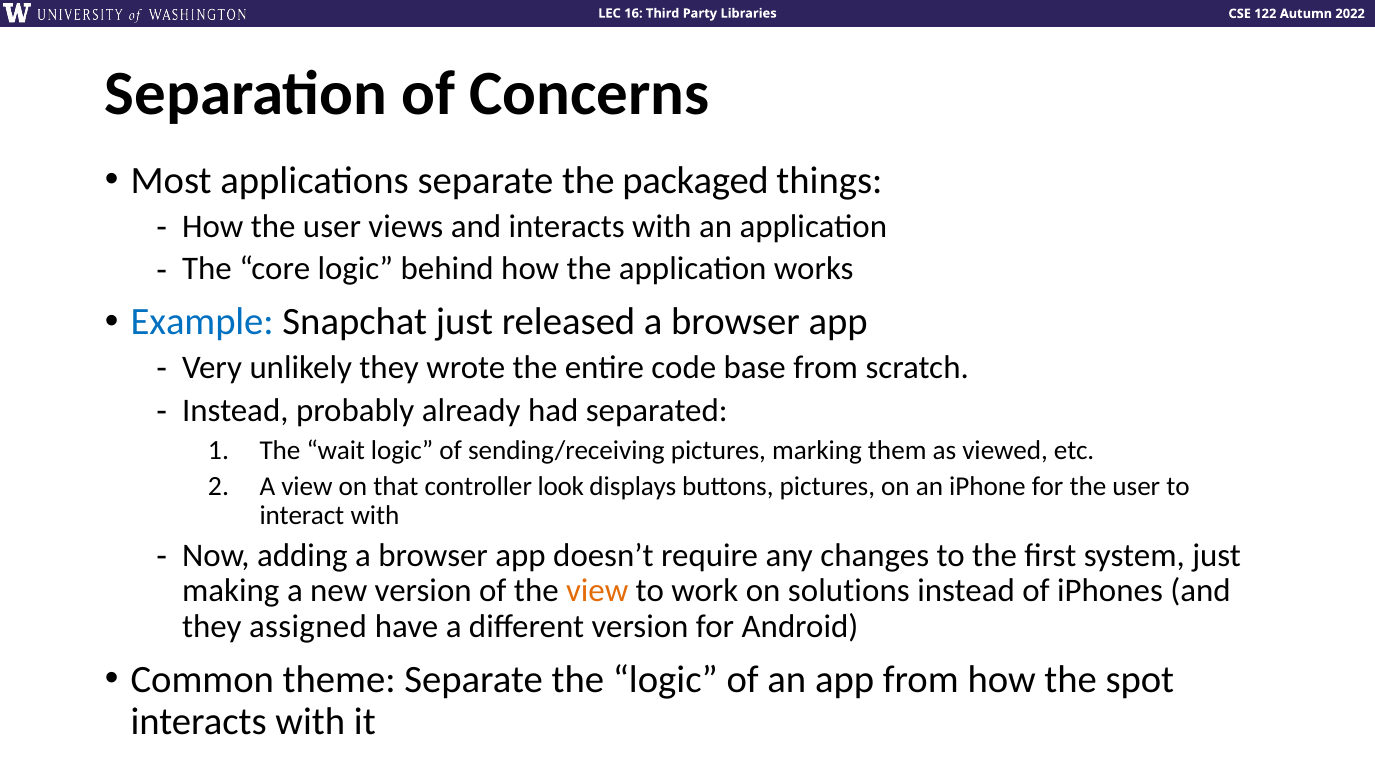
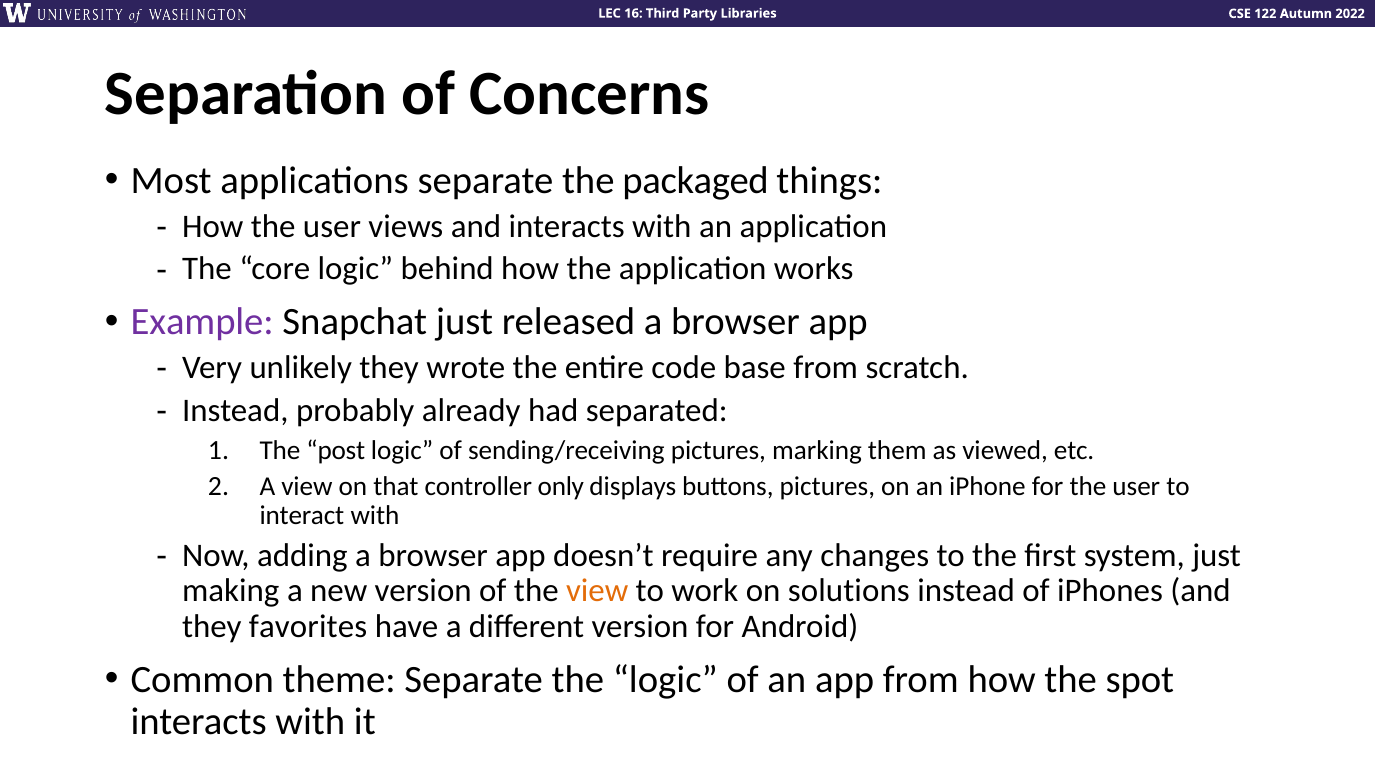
Example colour: blue -> purple (202, 322)
wait: wait -> post (336, 450)
look: look -> only (561, 487)
assigned: assigned -> favorites (308, 627)
